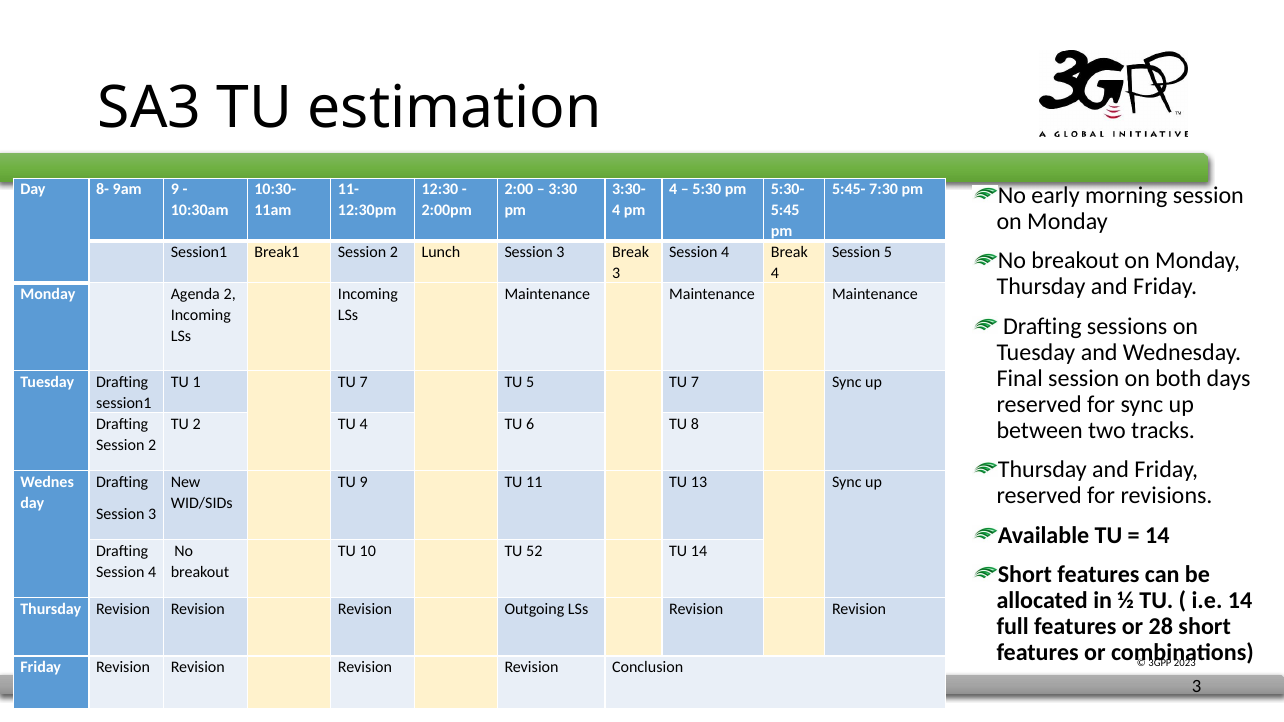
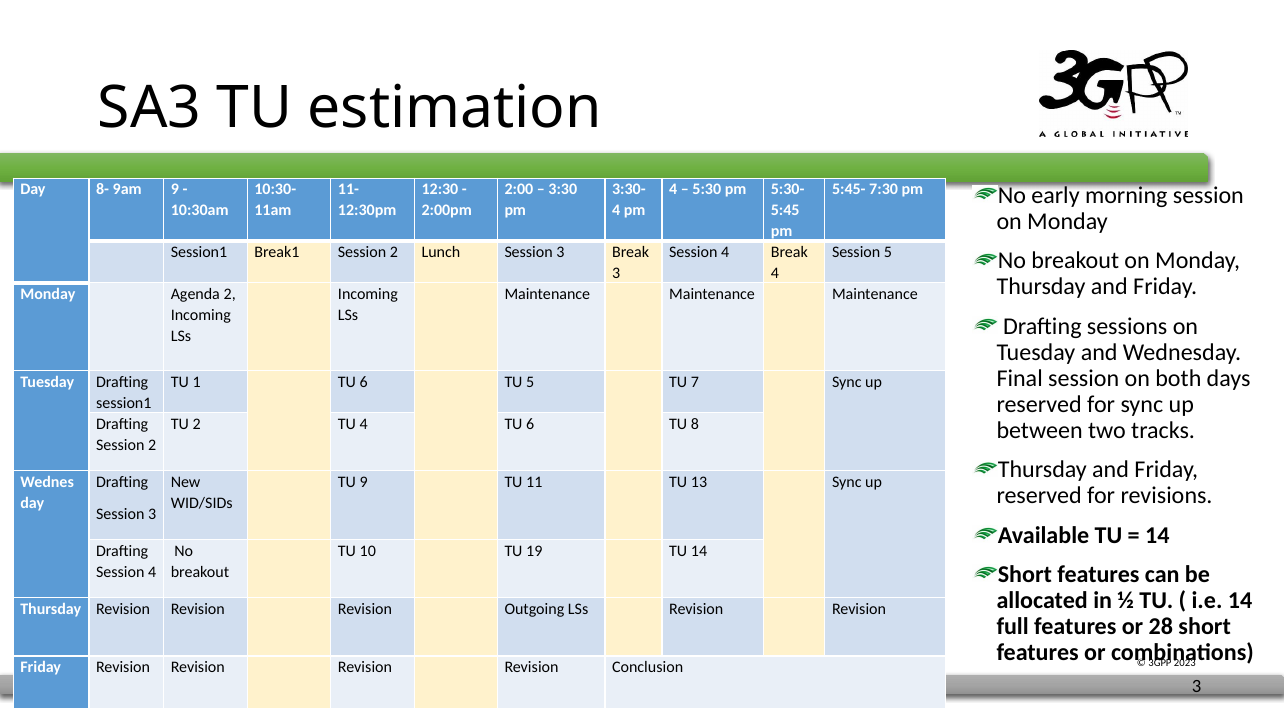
1 TU 7: 7 -> 6 (364, 382)
52: 52 -> 19 (534, 551)
